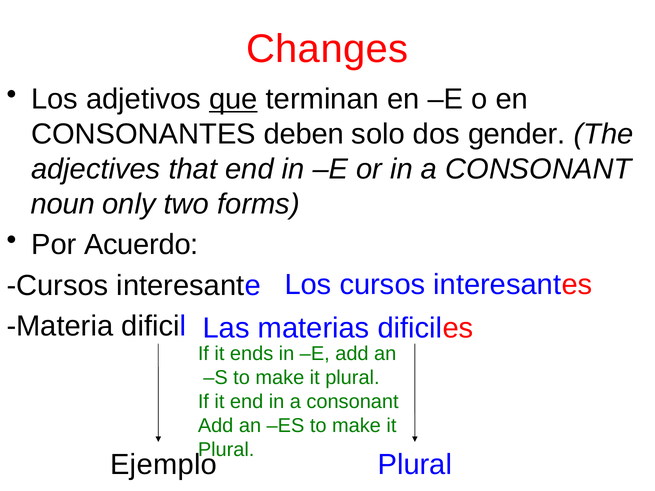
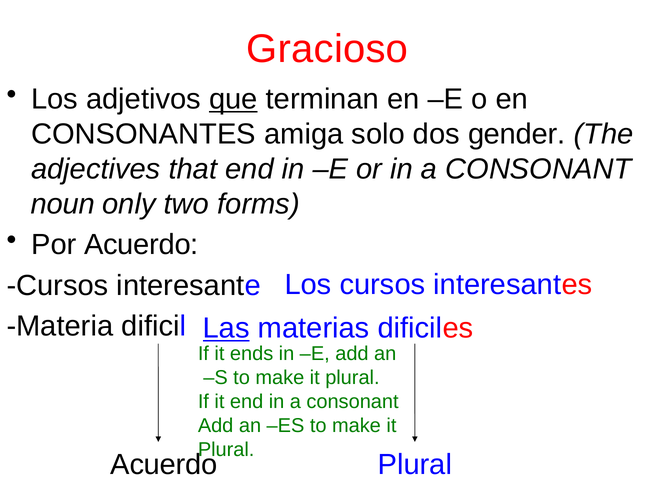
Changes: Changes -> Gracioso (327, 49)
deben: deben -> amiga (304, 134)
Las underline: none -> present (226, 328)
Ejemplo: Ejemplo -> Acuerdo (164, 465)
